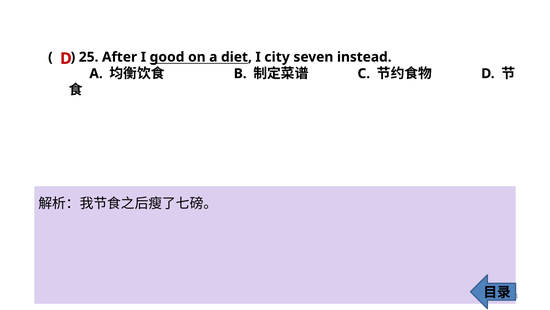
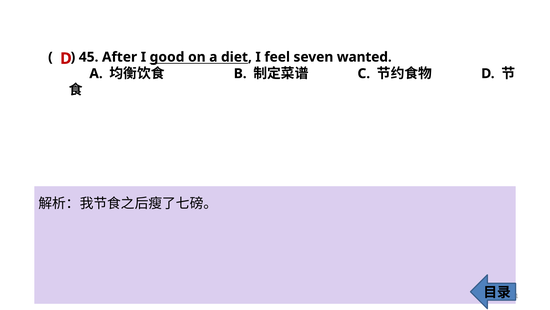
25: 25 -> 45 (89, 57)
city: city -> feel (277, 57)
instead: instead -> wanted (364, 57)
